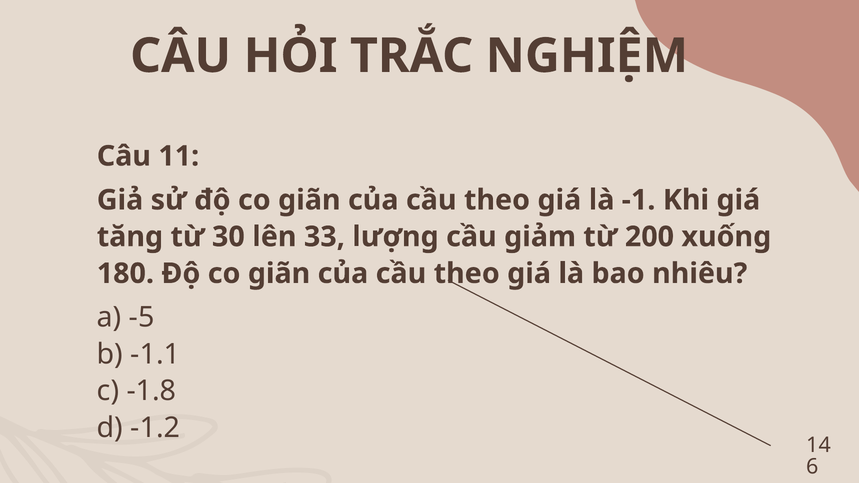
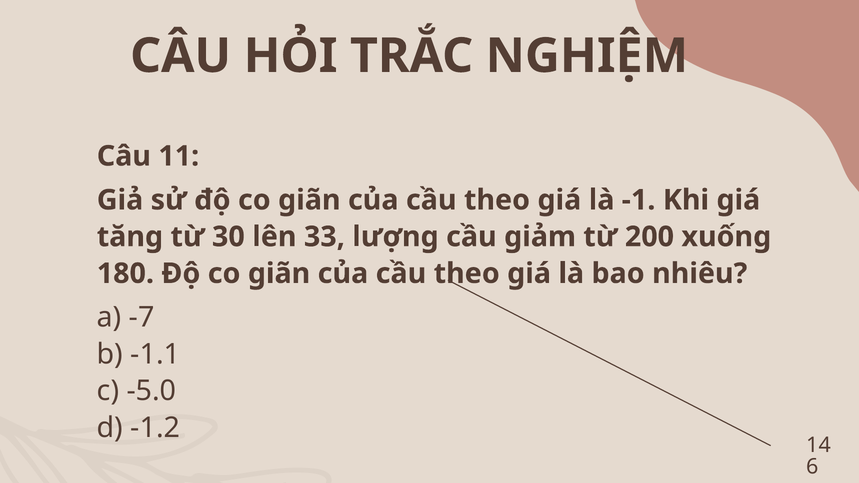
-5: -5 -> -7 (142, 318)
-1.8: -1.8 -> -5.0 (151, 391)
